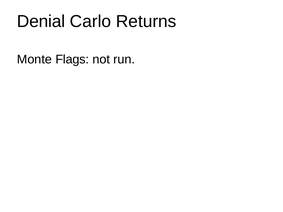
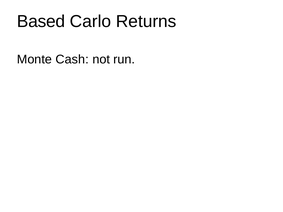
Denial: Denial -> Based (41, 21)
Flags: Flags -> Cash (72, 59)
